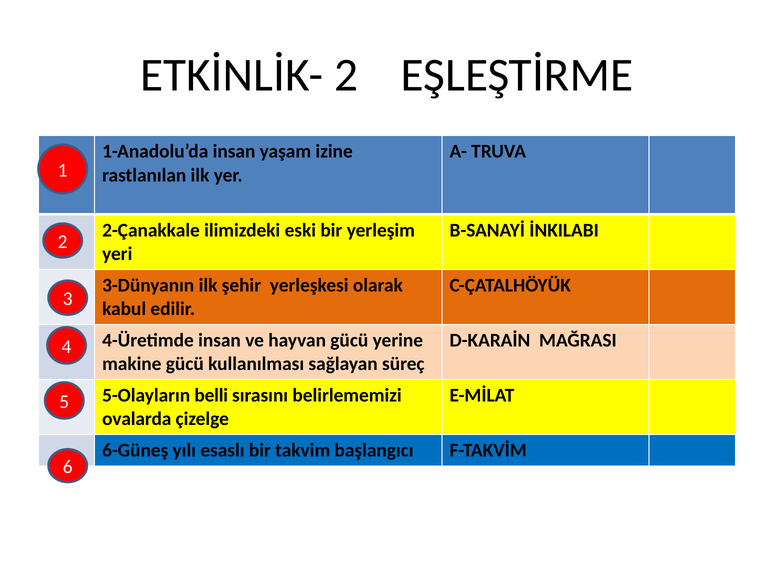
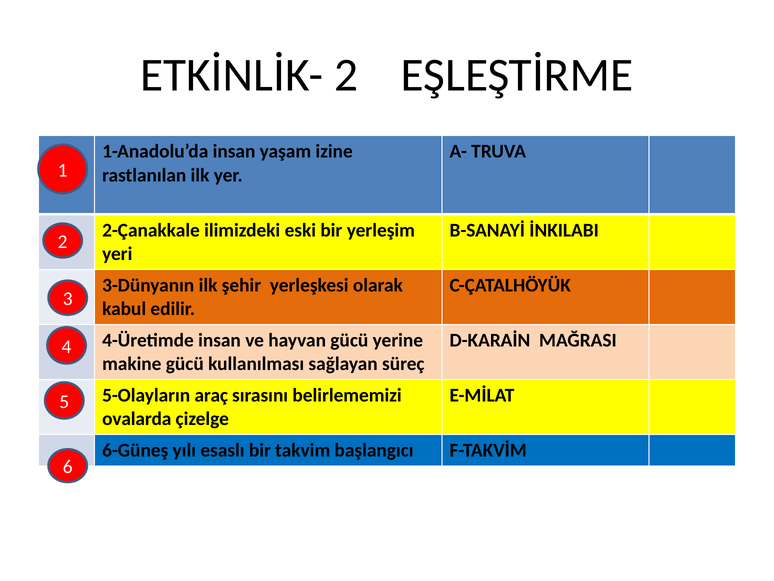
belli: belli -> araç (211, 395)
